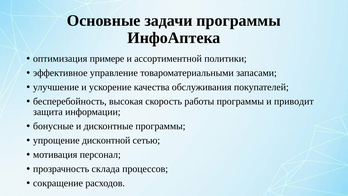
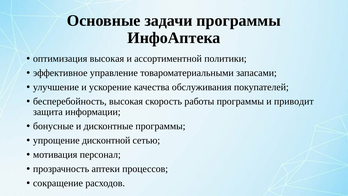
оптимизация примере: примере -> высокая (107, 59)
склада: склада -> аптеки (106, 169)
